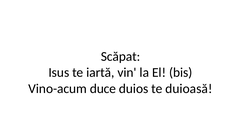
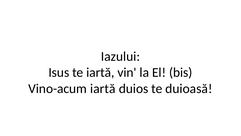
Scăpat: Scăpat -> Iazului (120, 56)
Vino-acum duce: duce -> iartă (103, 88)
